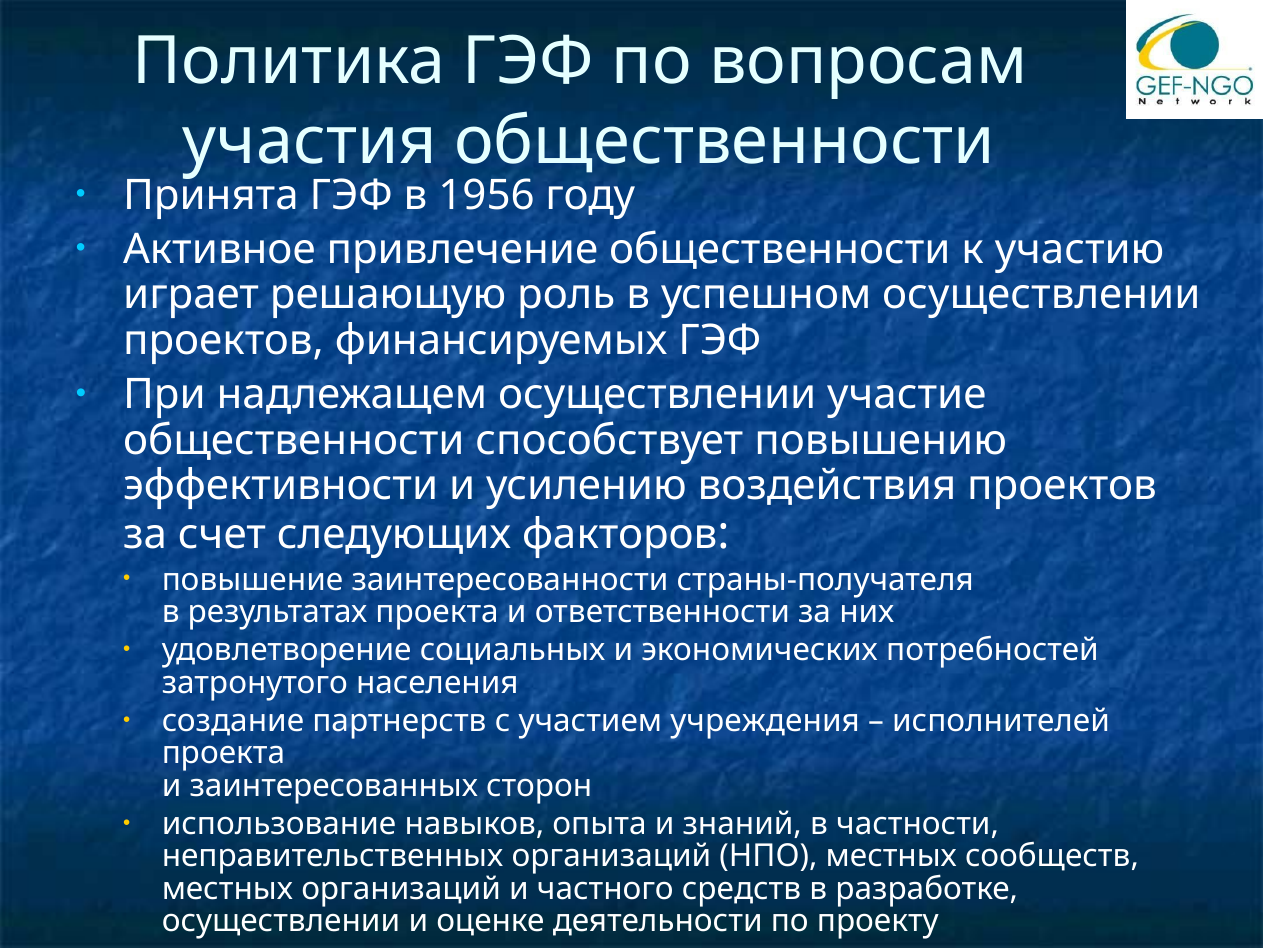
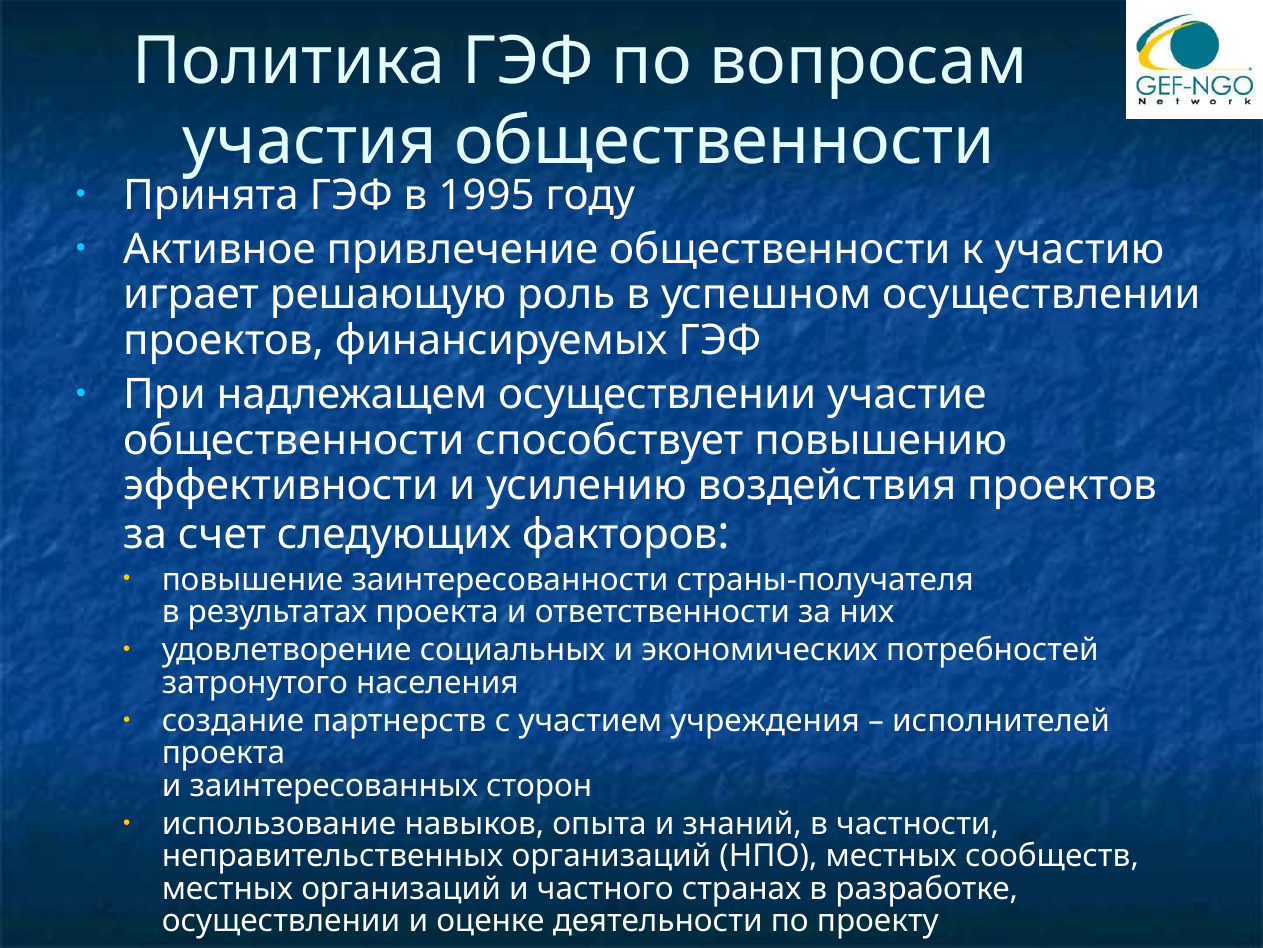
1956: 1956 -> 1995 (487, 195)
средств: средств -> странах (742, 888)
